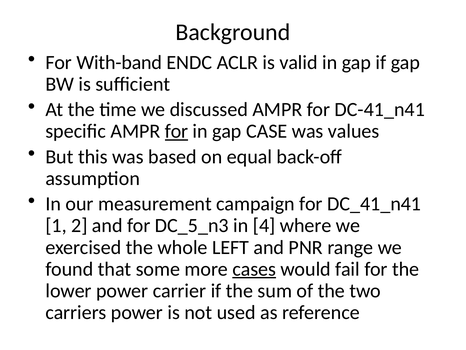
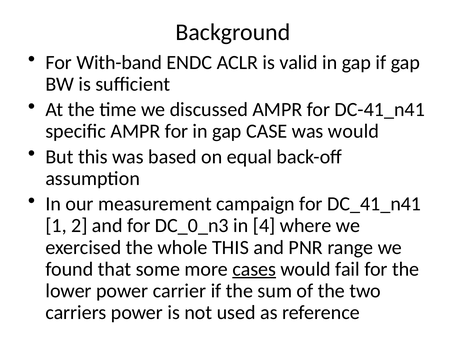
for underline: present -> none (177, 131)
was values: values -> would (353, 131)
DC_5_n3: DC_5_n3 -> DC_0_n3 (192, 225)
whole LEFT: LEFT -> THIS (231, 247)
